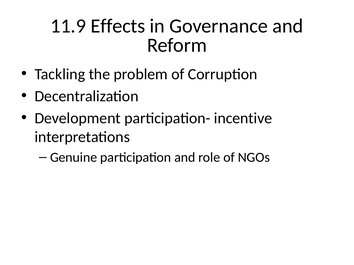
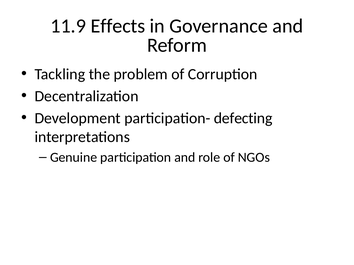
incentive: incentive -> defecting (243, 118)
